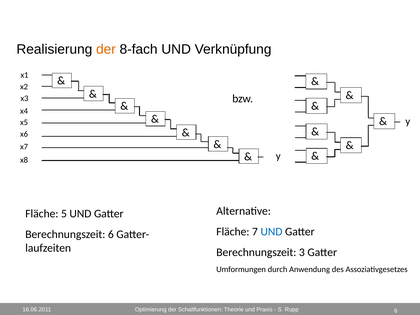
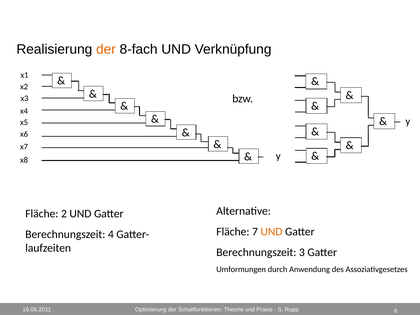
5: 5 -> 2 (64, 214)
UND colour: blue -> orange (271, 232)
Berechnungszeit 6: 6 -> 4 (111, 234)
